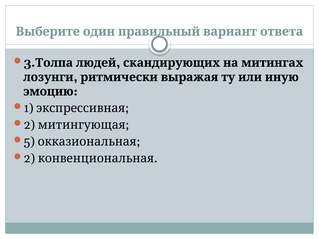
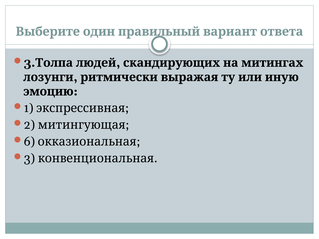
5: 5 -> 6 (29, 142)
2: 2 -> 3 (29, 159)
